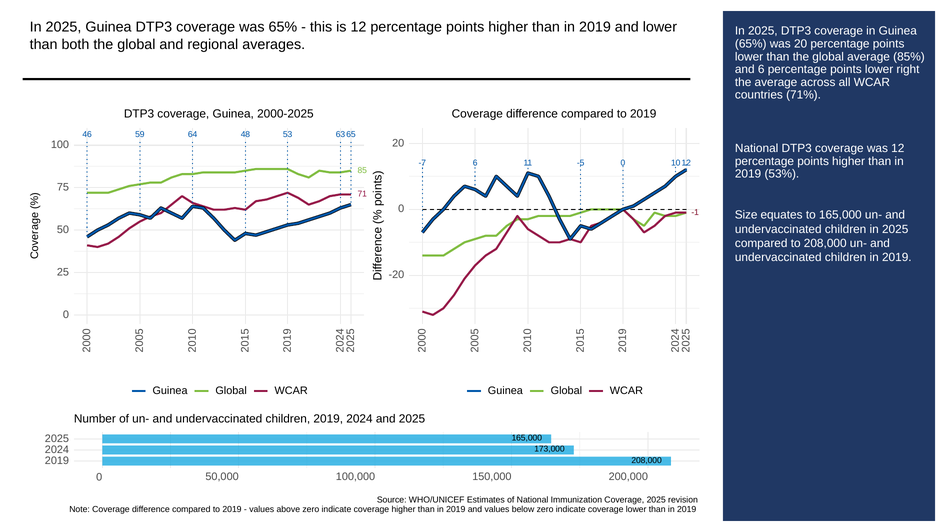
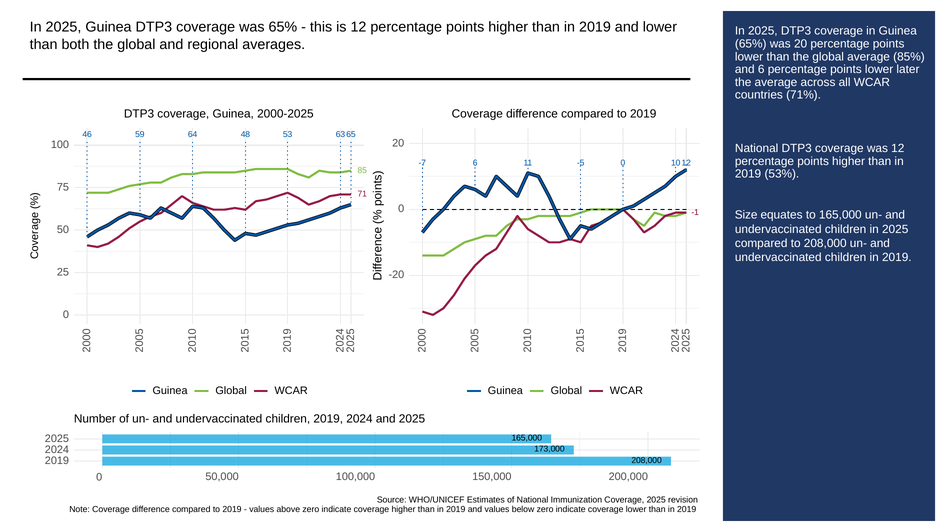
right: right -> later (908, 69)
